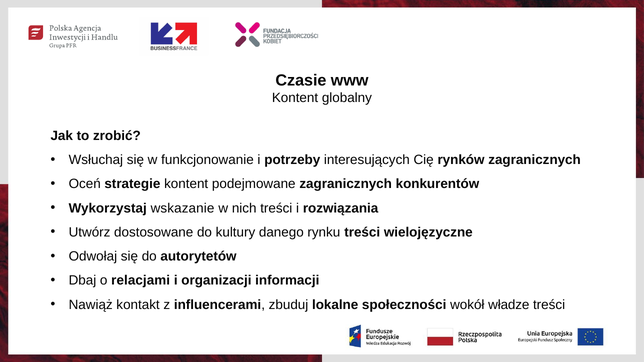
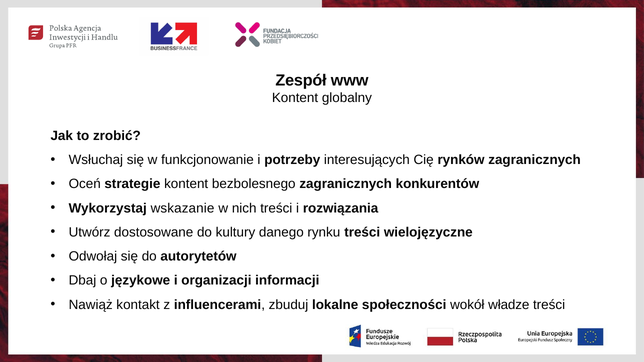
Czasie: Czasie -> Zespół (301, 81)
podejmowane: podejmowane -> bezbolesnego (254, 184)
relacjami: relacjami -> językowe (141, 281)
